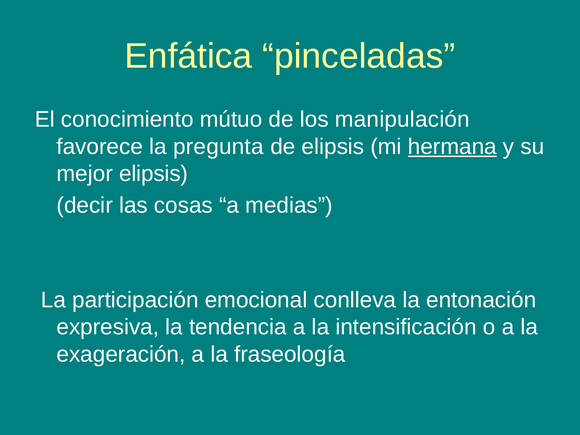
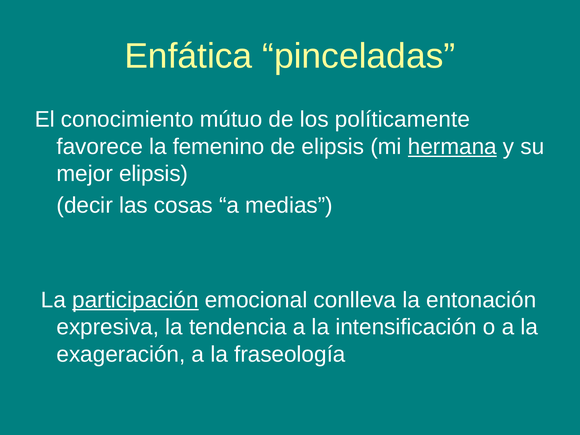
manipulación: manipulación -> políticamente (402, 120)
pregunta: pregunta -> femenino (219, 147)
participación underline: none -> present (135, 300)
